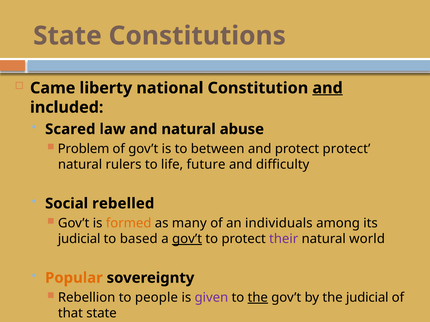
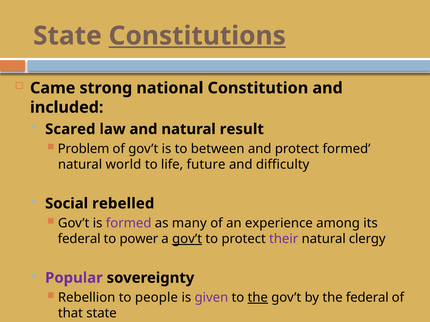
Constitutions underline: none -> present (197, 36)
liberty: liberty -> strong (106, 88)
and underline: present -> none (328, 88)
abuse: abuse -> result (242, 129)
protect protect: protect -> formed (347, 149)
rulers: rulers -> world (123, 165)
formed colour: orange -> purple (129, 224)
individuals: individuals -> experience (279, 224)
judicial: judicial -> federal (79, 239)
based: based -> power (139, 239)
world: world -> clergy (367, 239)
Popular colour: orange -> purple (74, 278)
the judicial: judicial -> federal (367, 298)
